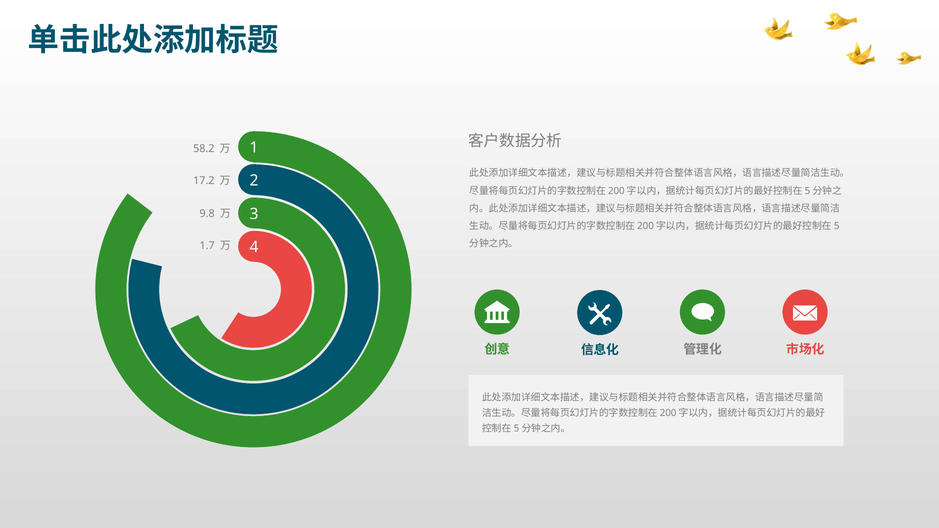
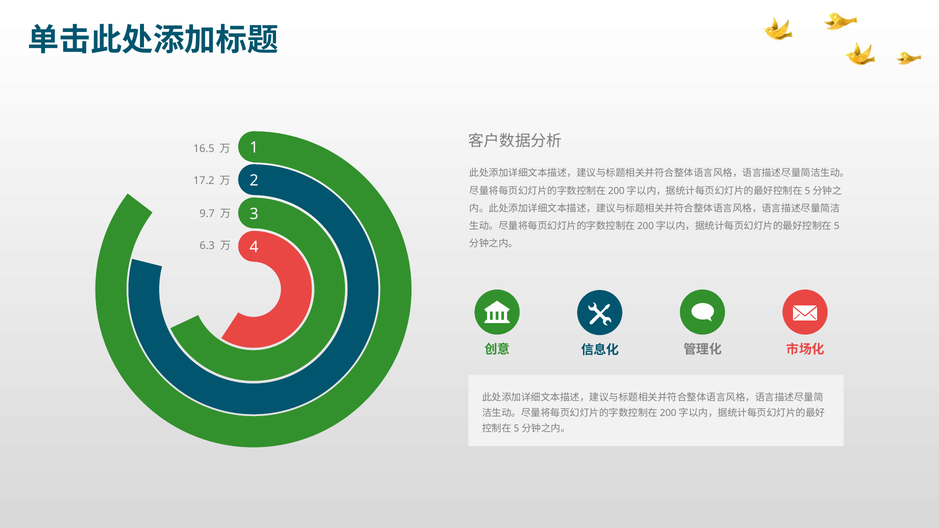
58.2: 58.2 -> 16.5 (204, 149)
9.8: 9.8 -> 9.7 (207, 214)
1.7: 1.7 -> 6.3 (207, 246)
